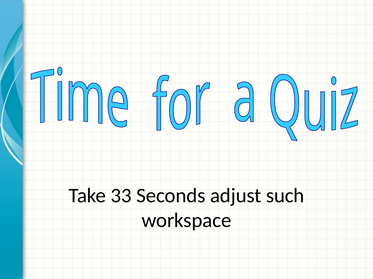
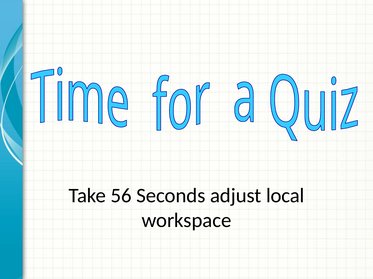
33: 33 -> 56 (121, 196)
such: such -> local (285, 196)
